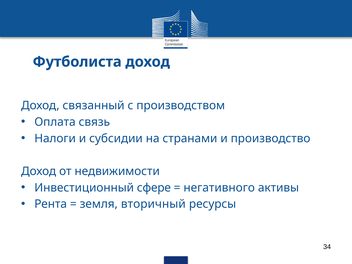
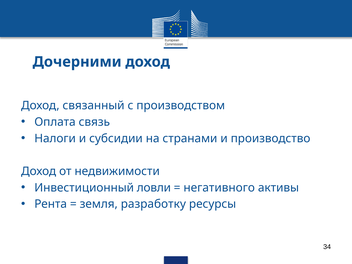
Футболиста: Футболиста -> Дочерними (77, 62)
сфере: сфере -> ловли (154, 188)
вторичный: вторичный -> разработку (153, 204)
